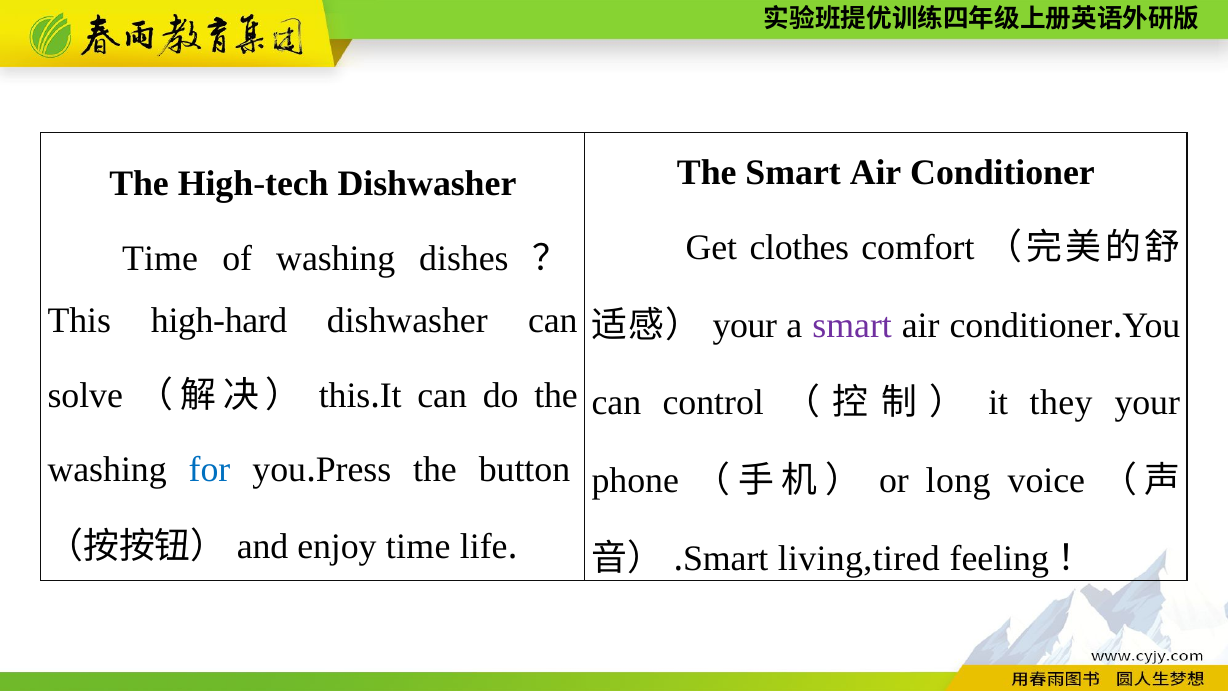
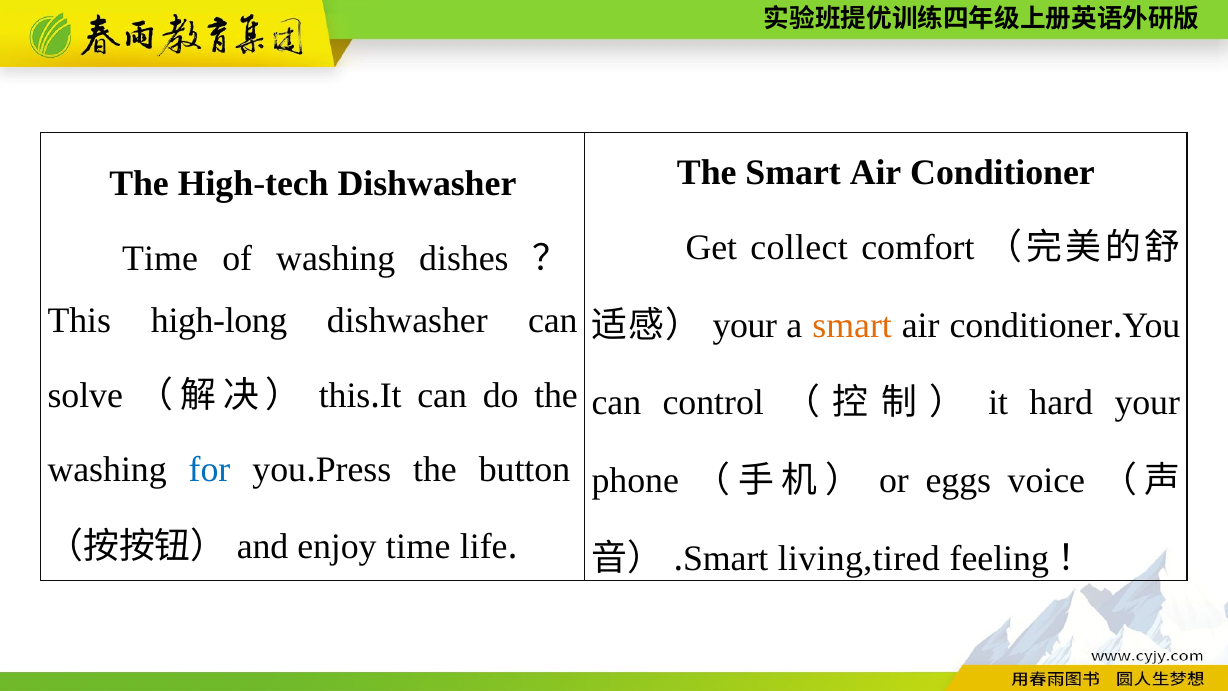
clothes: clothes -> collect (799, 248)
high-hard: high-hard -> high-long (219, 321)
smart colour: purple -> orange (852, 325)
they: they -> hard (1061, 403)
long: long -> eggs (958, 481)
